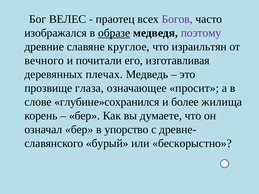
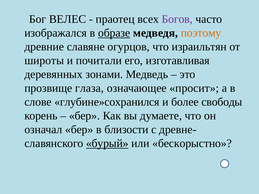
поэтому colour: purple -> orange (201, 33)
круглое: круглое -> огурцов (129, 47)
вечного: вечного -> широты (44, 61)
плечах: плечах -> зонами (104, 74)
жилища: жилища -> свободы (222, 102)
упорство: упорство -> близости (126, 130)
бурый underline: none -> present (107, 144)
